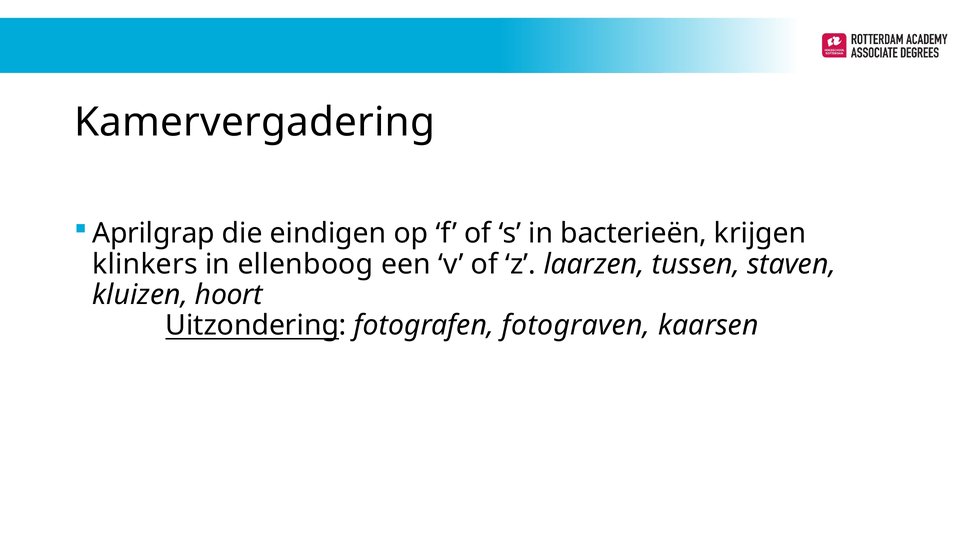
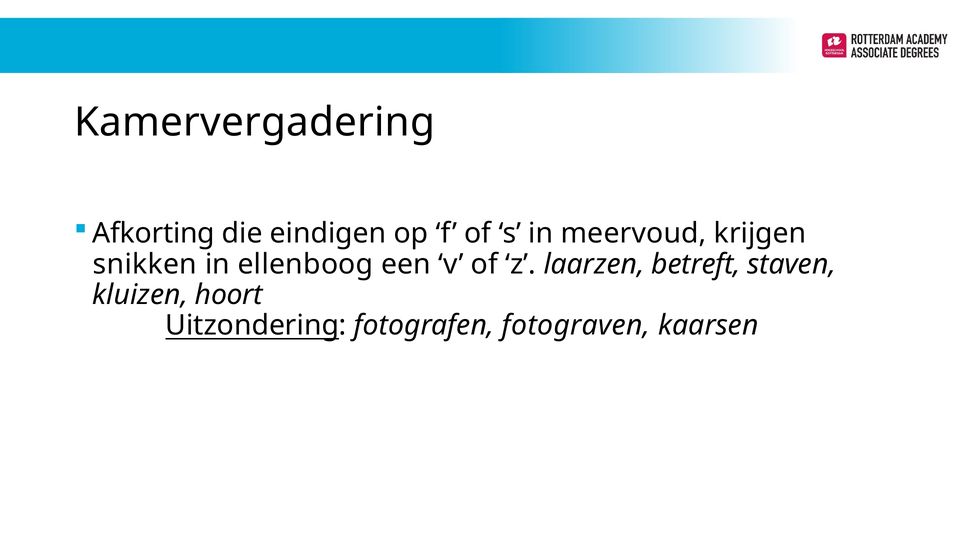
Aprilgrap: Aprilgrap -> Afkorting (154, 233)
bacterieën: bacterieën -> meervoud (634, 233)
klinkers: klinkers -> snikken (145, 264)
tussen: tussen -> betreft (696, 264)
